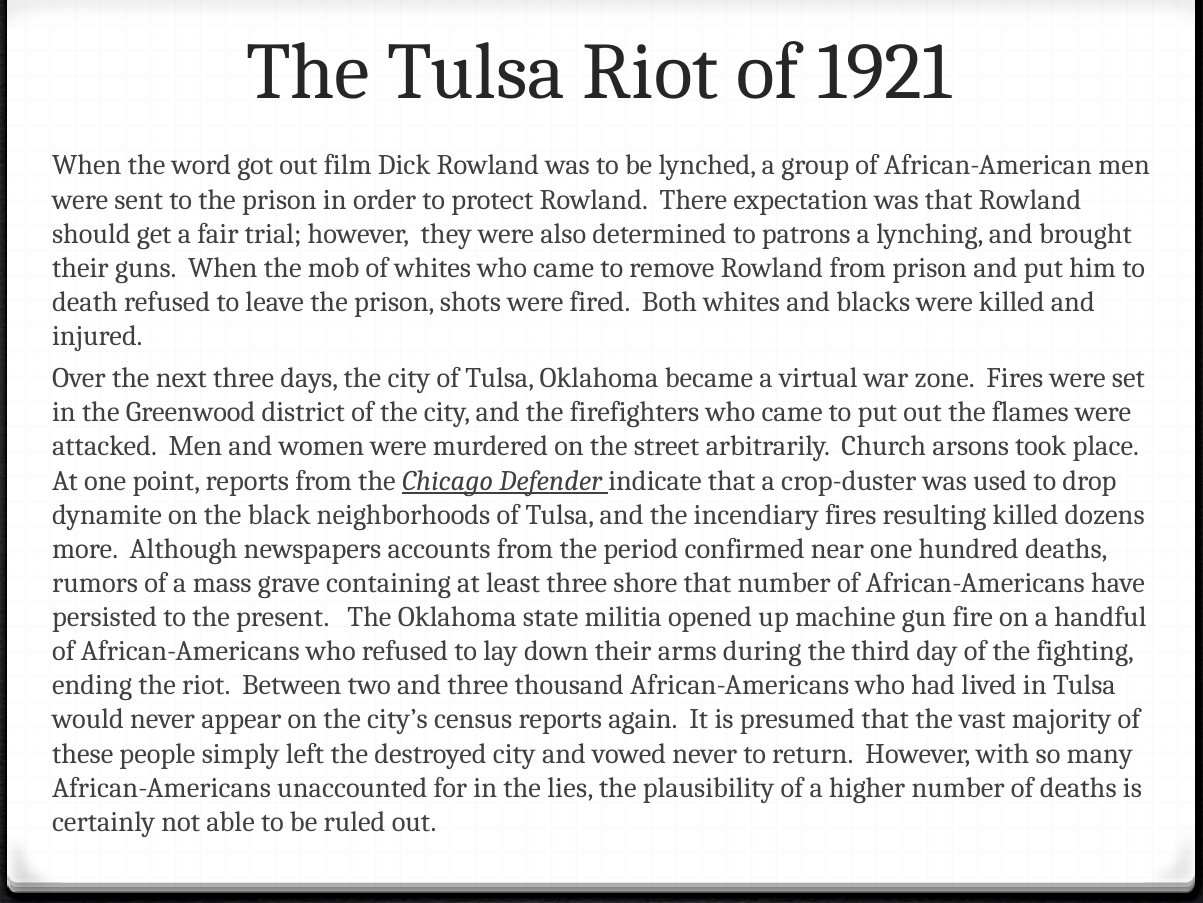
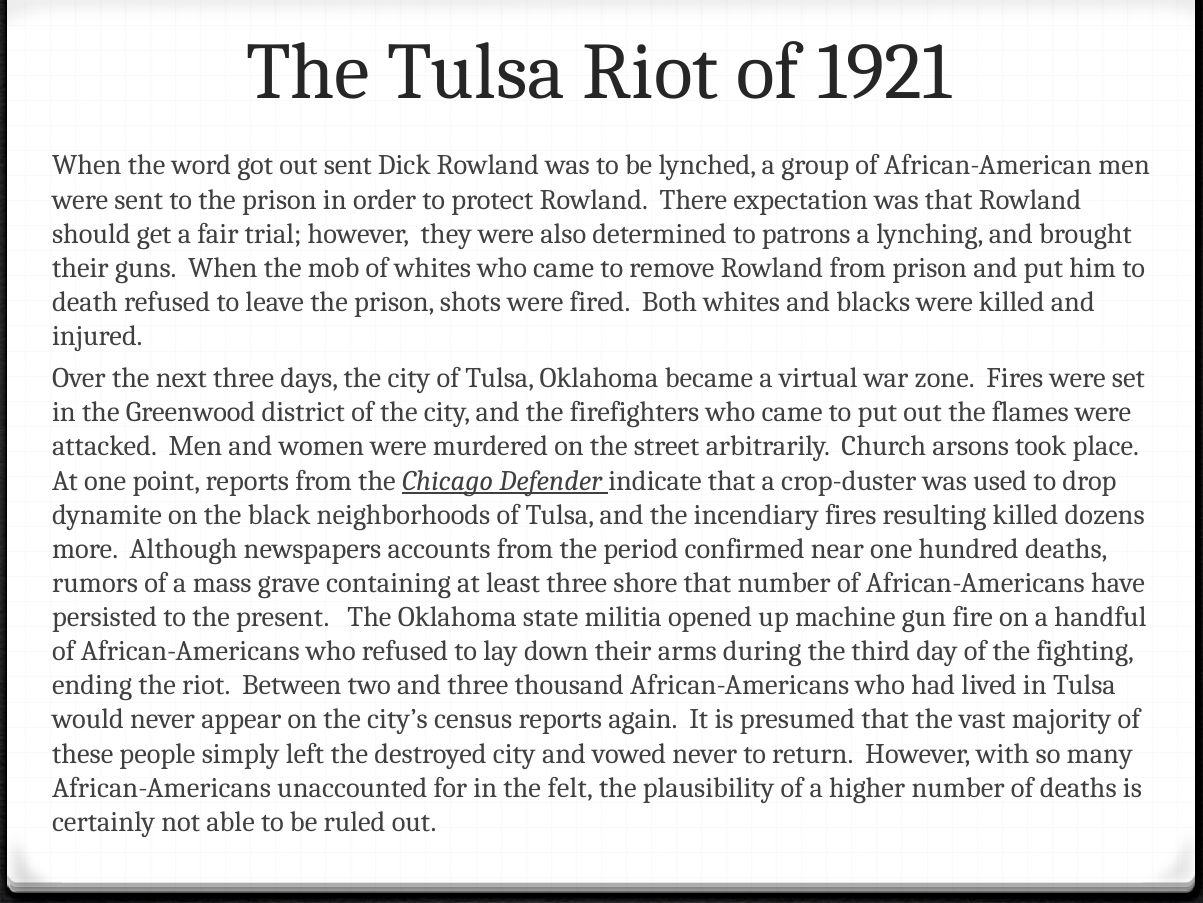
out film: film -> sent (348, 165)
lies: lies -> felt (570, 787)
